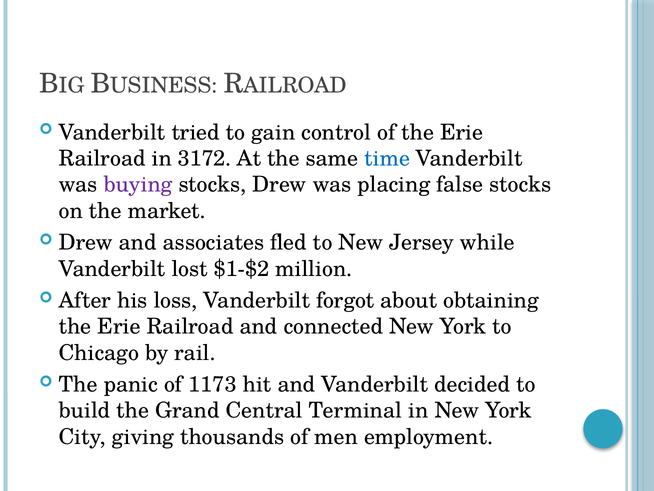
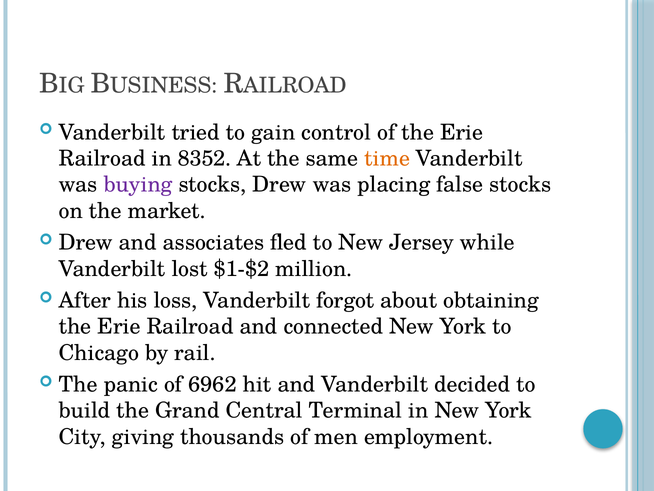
3172: 3172 -> 8352 (205, 158)
time colour: blue -> orange (387, 158)
1173: 1173 -> 6962 (212, 384)
